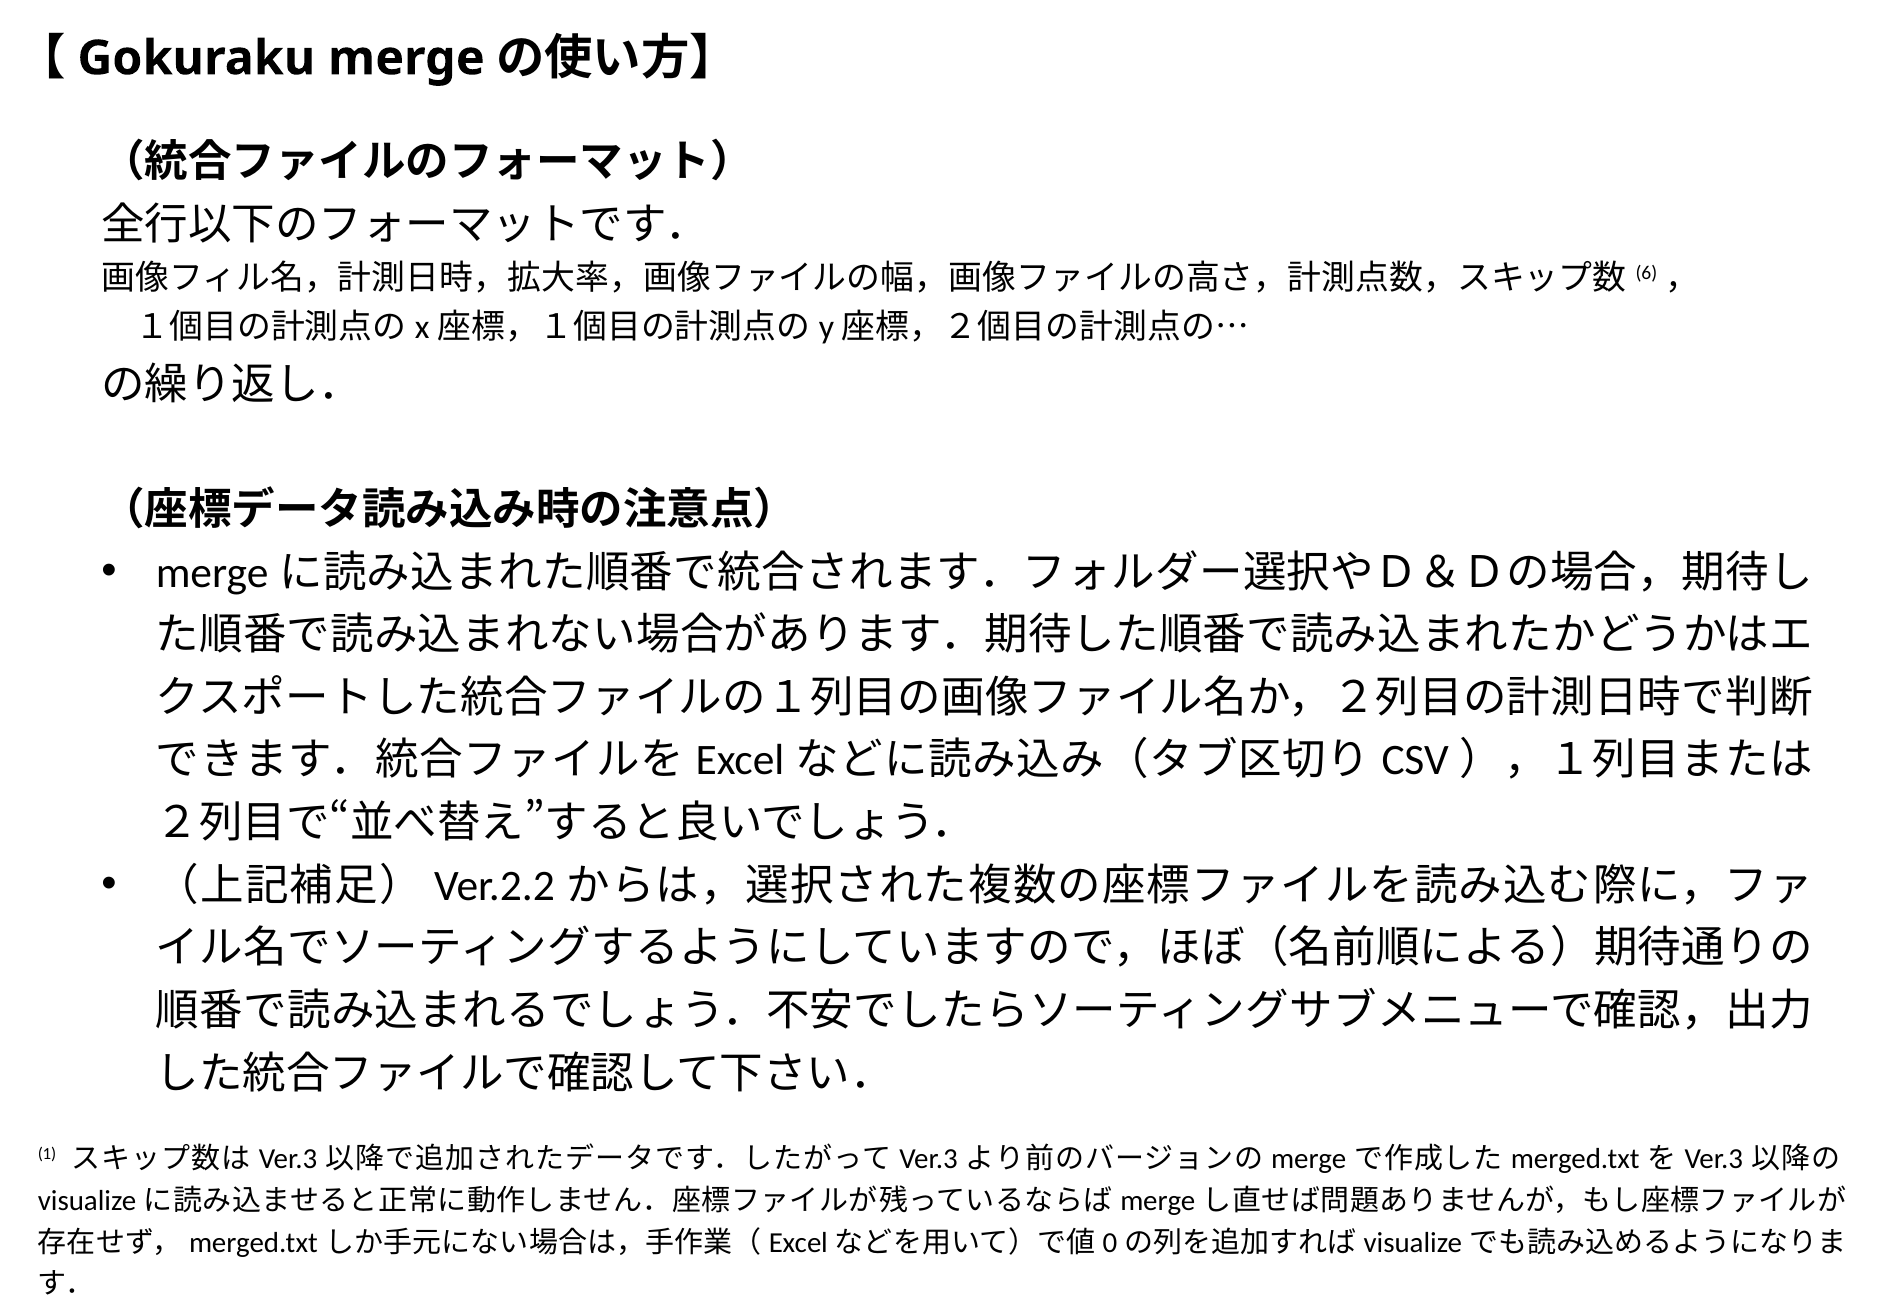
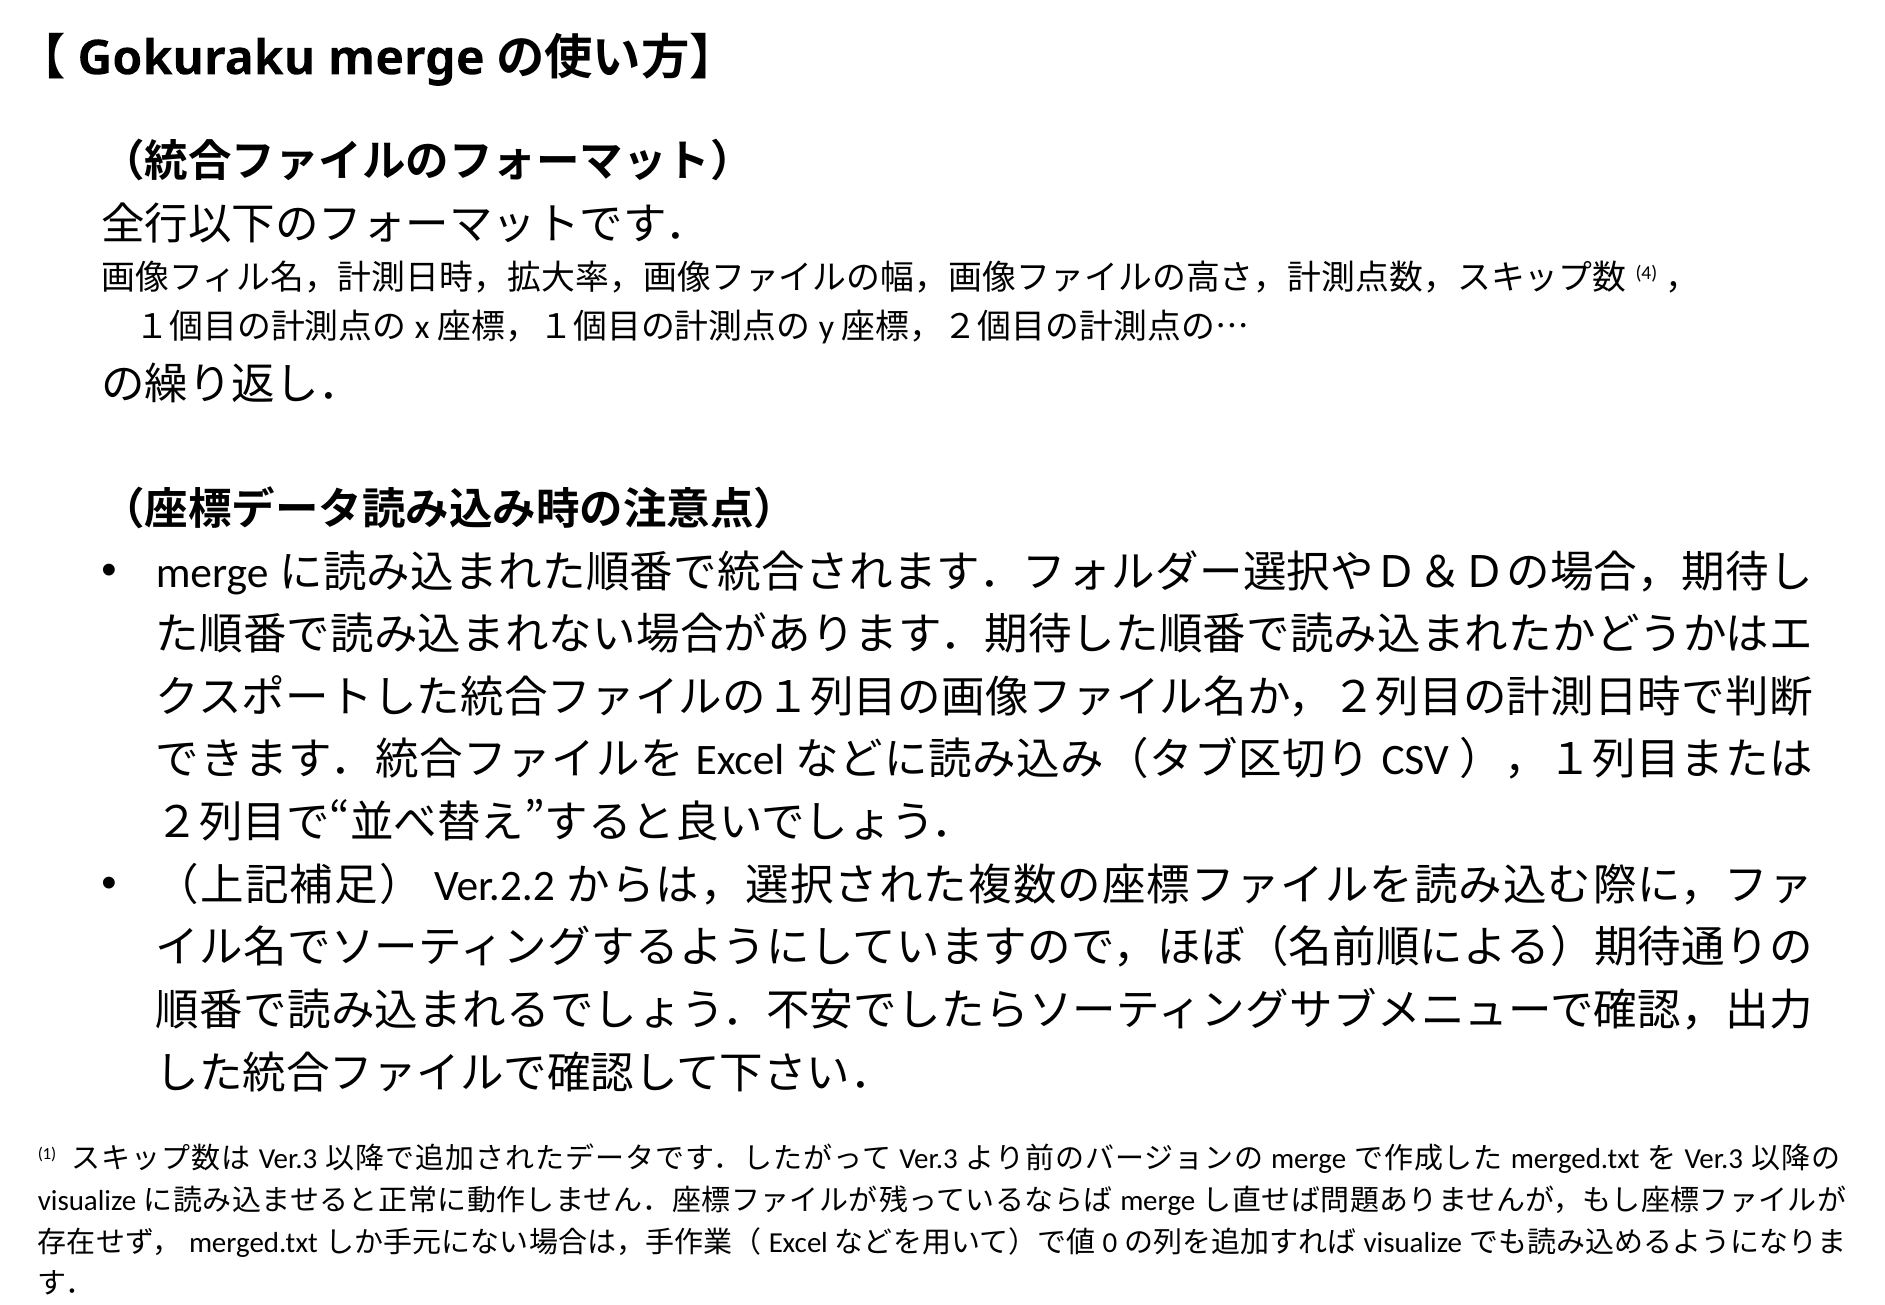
6: 6 -> 4 (1646, 273)
